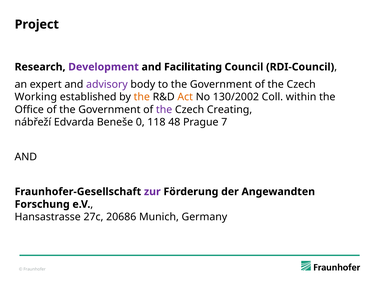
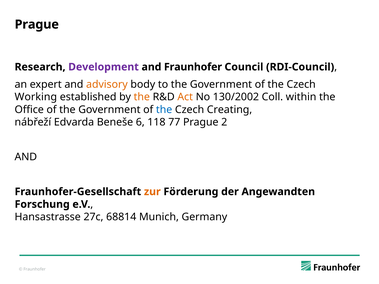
Project: Project -> Prague (37, 24)
and Facilitating: Facilitating -> Fraunhofer (193, 67)
advisory colour: purple -> orange (107, 84)
the colour: purple -> blue (164, 110)
0: 0 -> 6 (140, 122)
48: 48 -> 77 (174, 122)
7: 7 -> 2 (224, 122)
zur colour: purple -> orange (152, 192)
20686: 20686 -> 68814 (121, 217)
